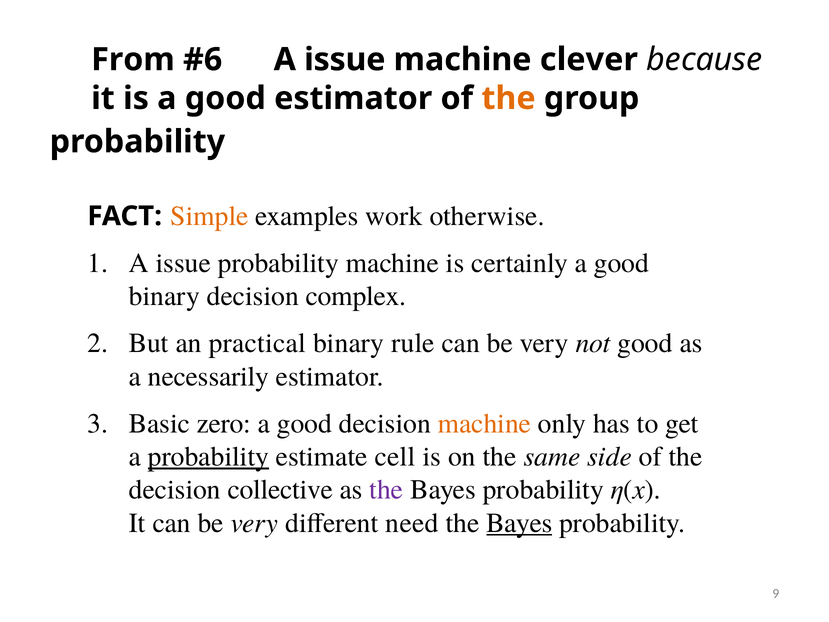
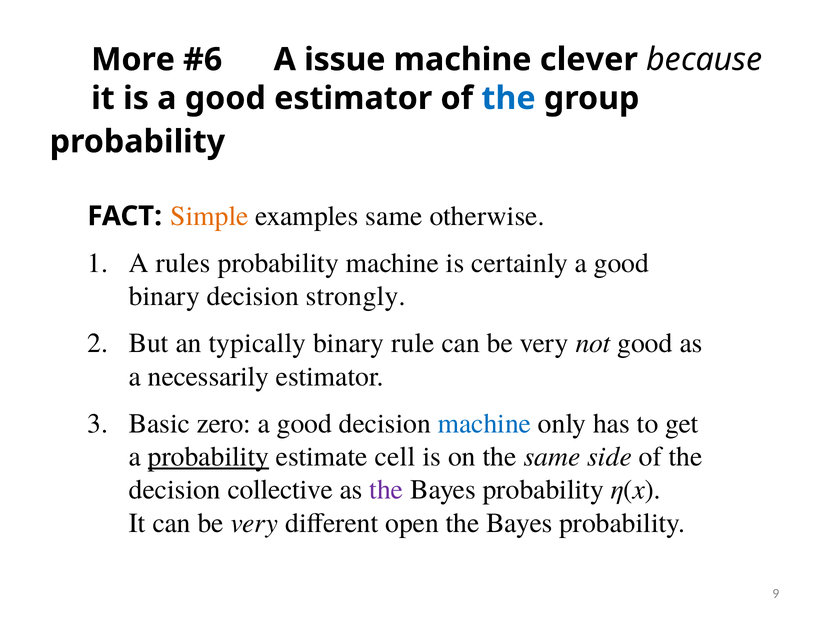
From: From -> More (133, 60)
the colour: orange -> blue (509, 98)
examples work: work -> same (394, 216)
issue: issue -> rules (183, 263)
complex: complex -> strongly (356, 296)
practical: practical -> typically (257, 343)
machine colour: orange -> blue (484, 423)
need: need -> open (412, 523)
Bayes underline: present -> none (519, 523)
